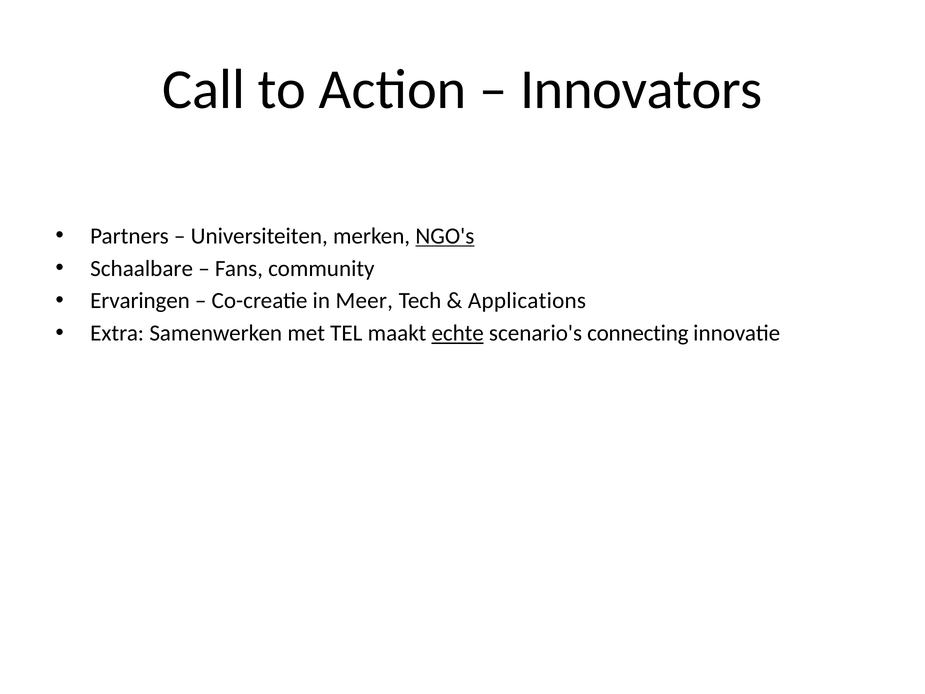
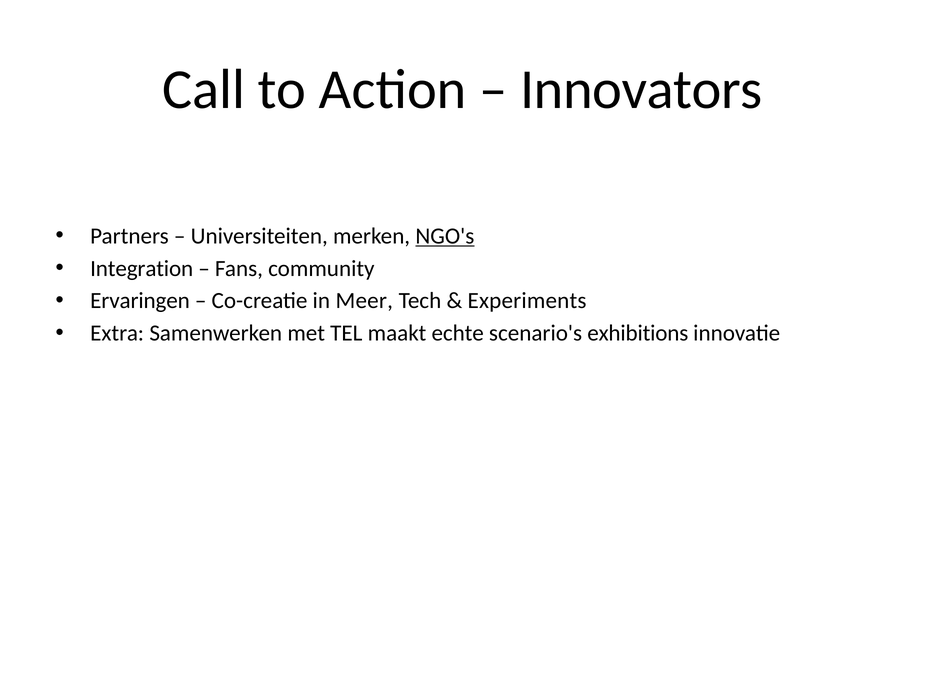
Schaalbare: Schaalbare -> Integration (142, 268)
Applications: Applications -> Experiments (527, 301)
echte underline: present -> none (458, 333)
connecting: connecting -> exhibitions (638, 333)
